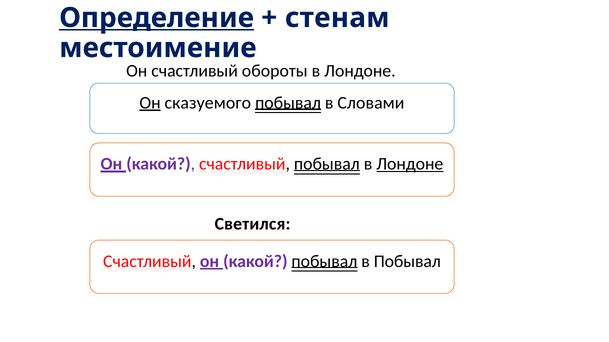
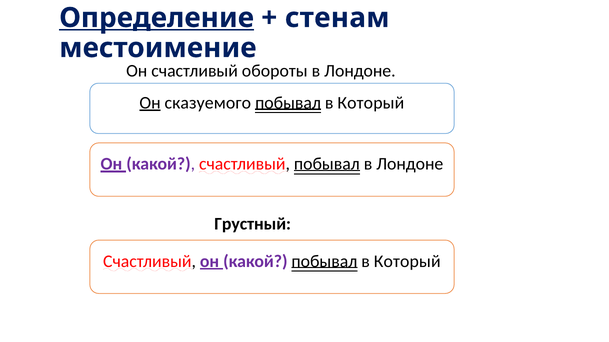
Словами: Словами -> Который (371, 103)
Лондоне underline: present -> none (410, 164)
Светился: Светился -> Грустный (253, 224)
какой побывал в Побывал: Побывал -> Который (407, 262)
